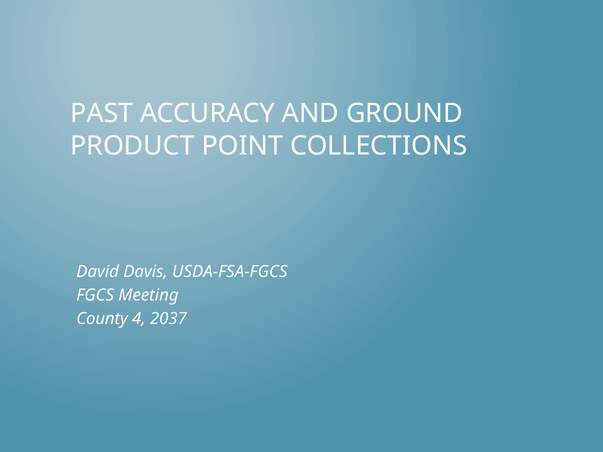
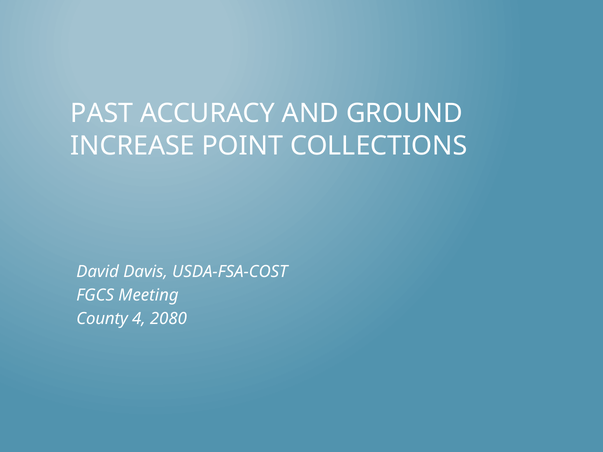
PRODUCT: PRODUCT -> INCREASE (132, 146)
USDA-FSA-FGCS: USDA-FSA-FGCS -> USDA-FSA-COST (230, 272)
2037: 2037 -> 2080 (168, 319)
